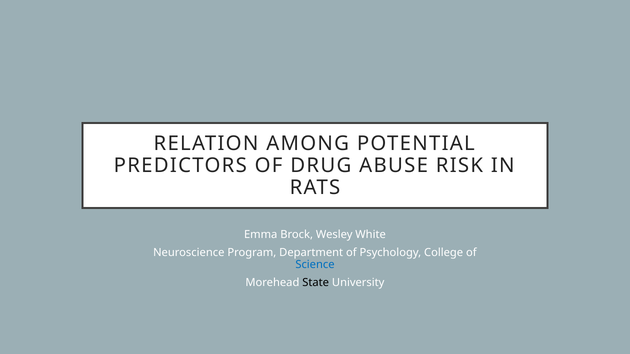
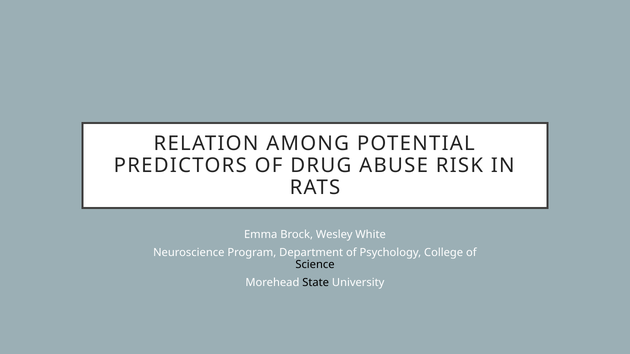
Science colour: blue -> black (315, 265)
